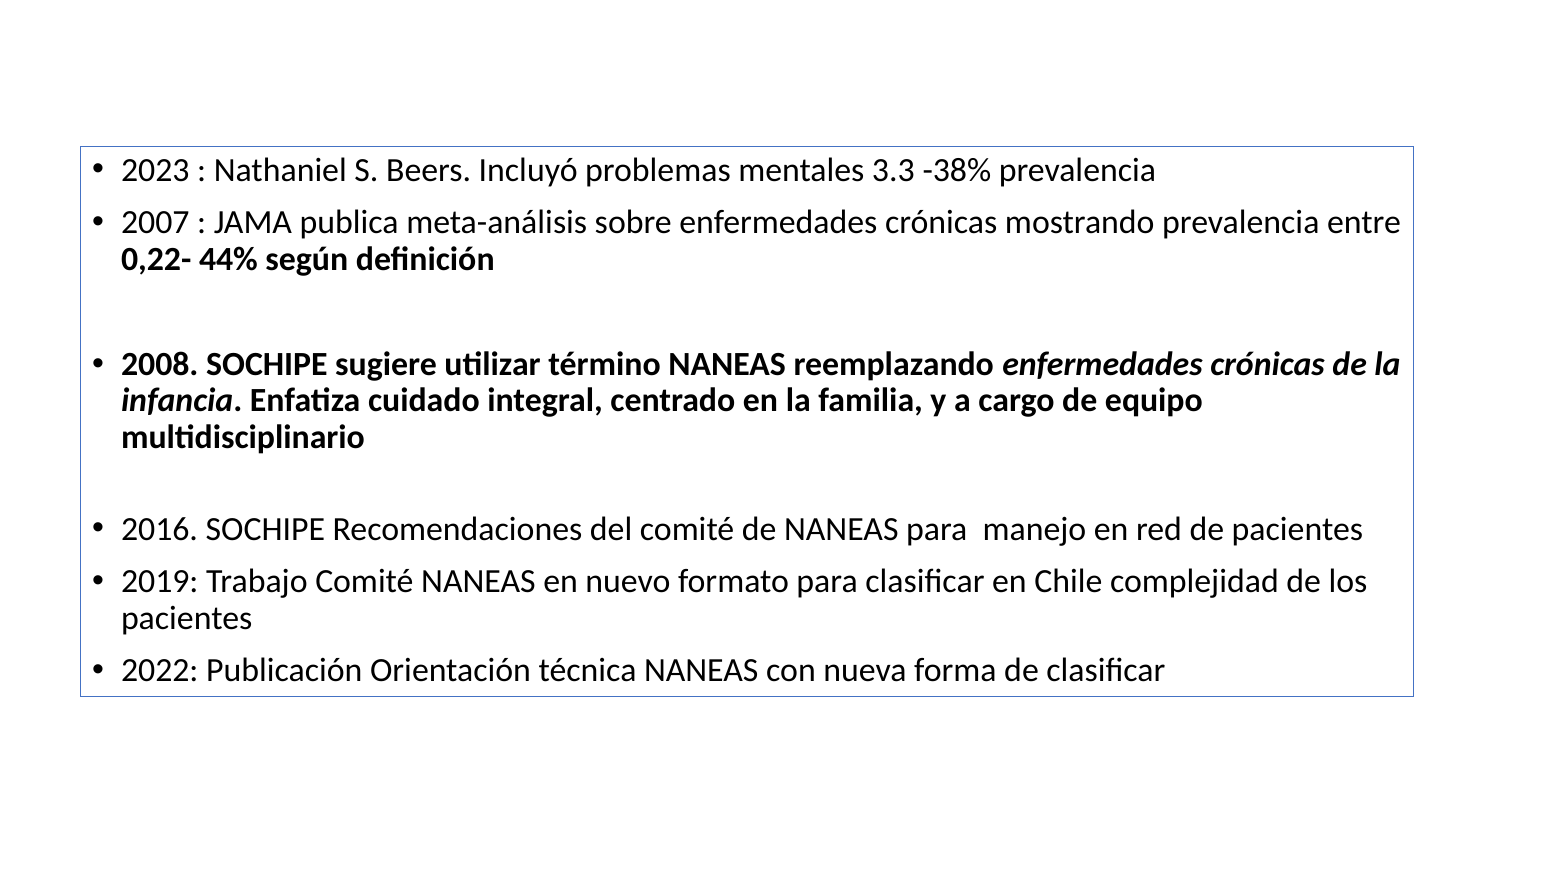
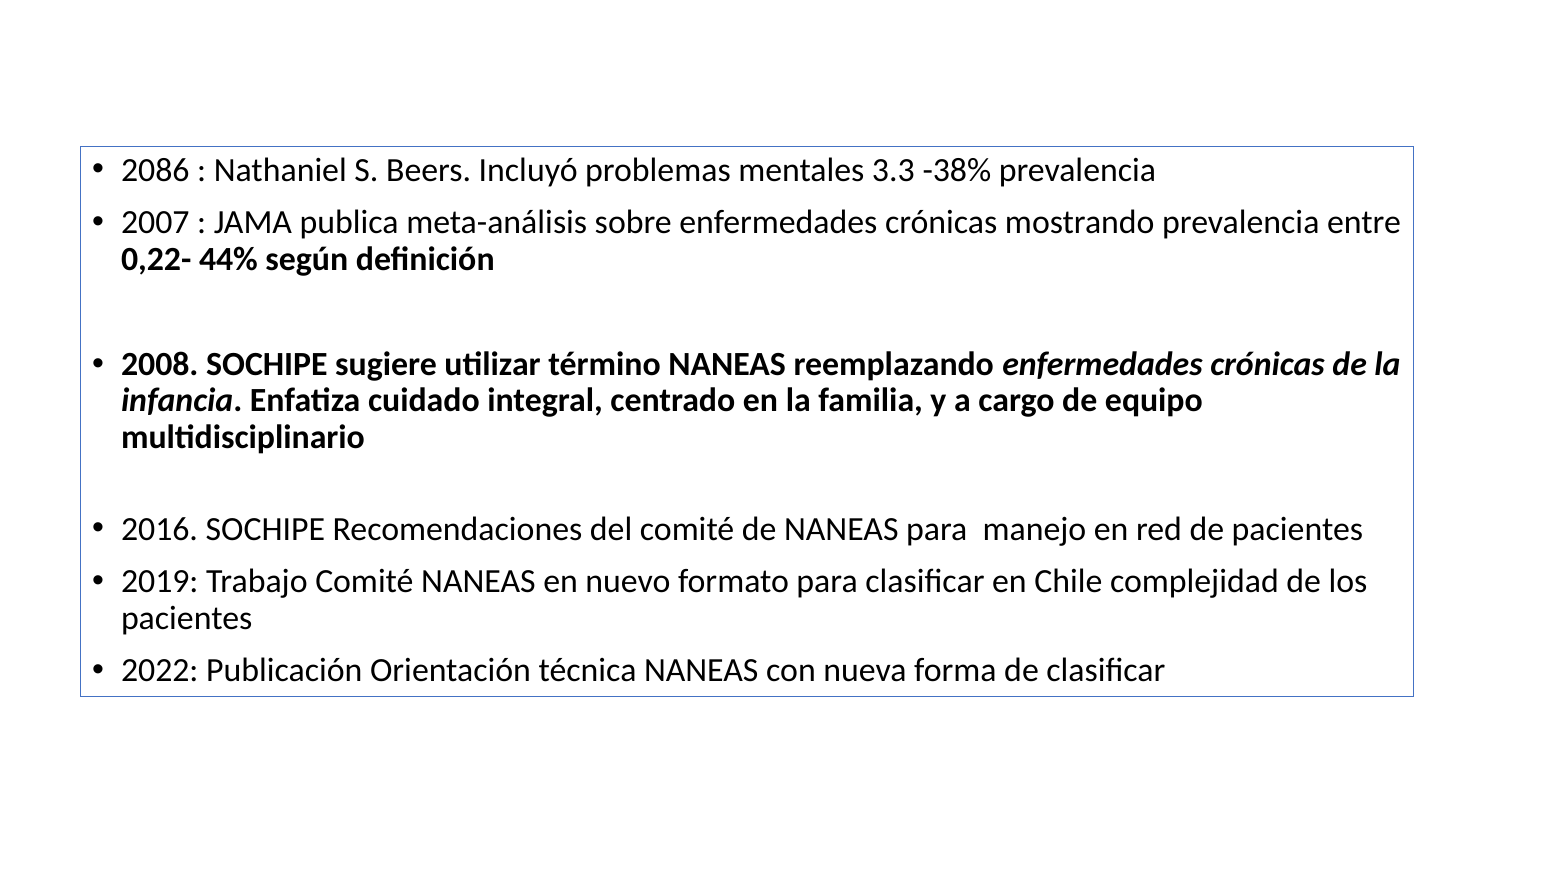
2023: 2023 -> 2086 (155, 170)
